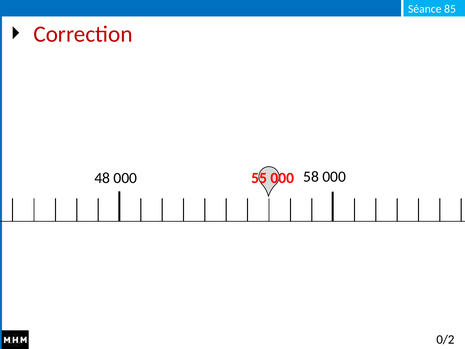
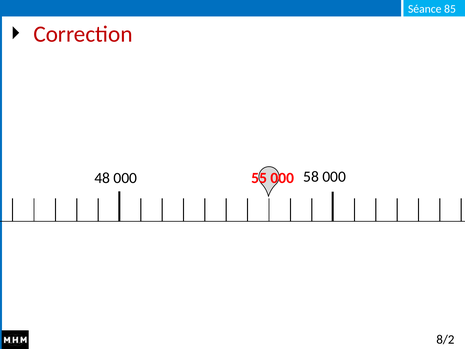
0/2: 0/2 -> 8/2 (445, 339)
